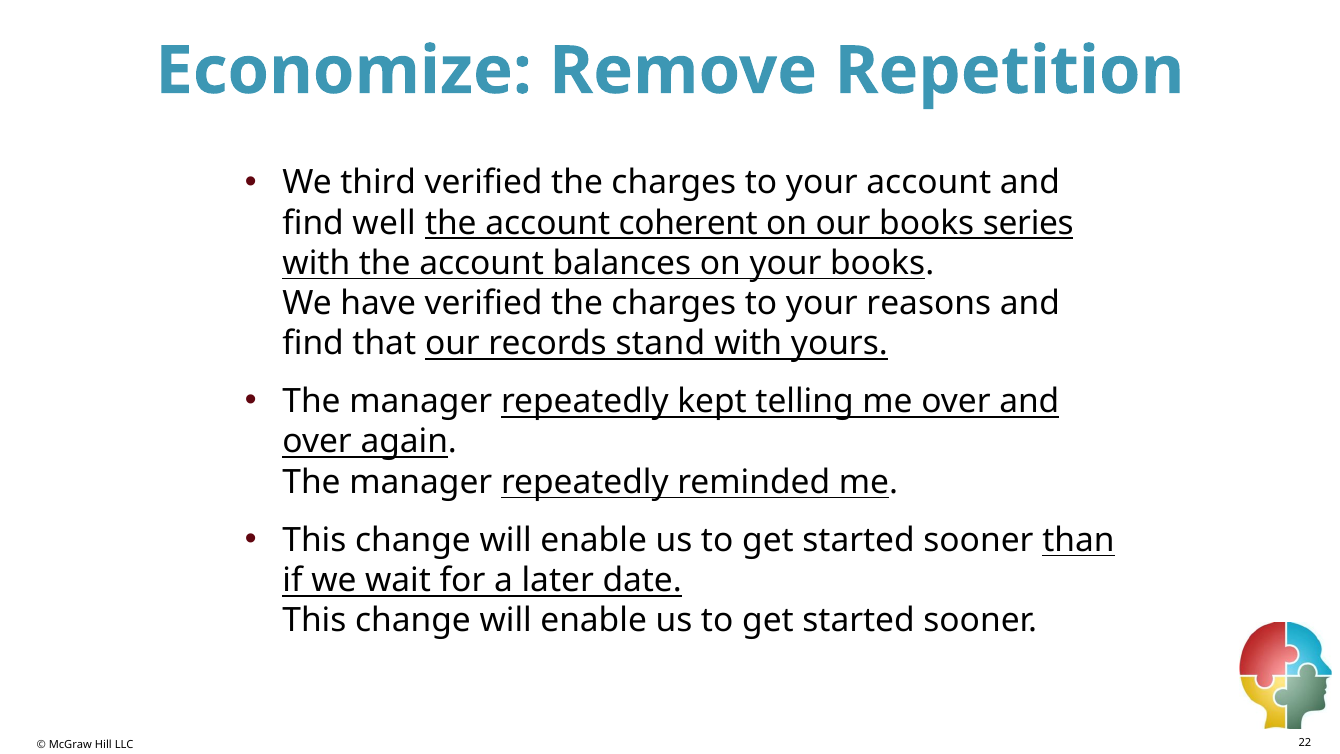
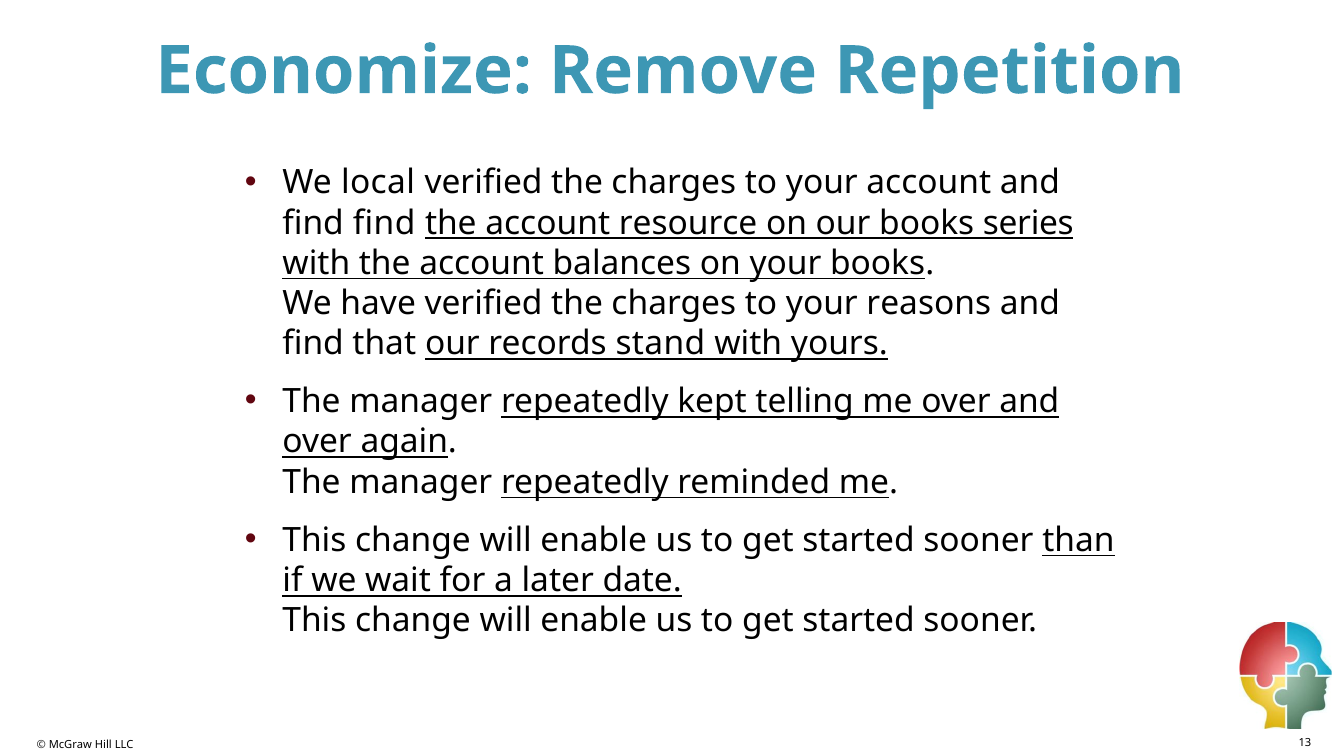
third: third -> local (378, 183)
find well: well -> find (384, 223)
coherent: coherent -> resource (688, 223)
22: 22 -> 13 (1305, 742)
